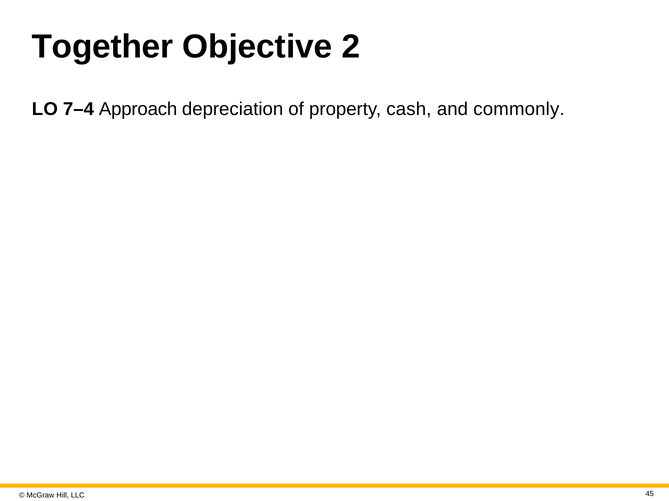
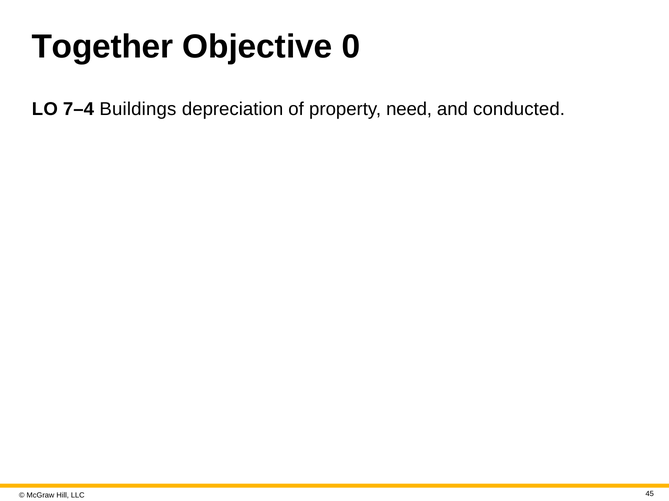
2: 2 -> 0 (351, 47)
Approach: Approach -> Buildings (138, 109)
cash: cash -> need (409, 109)
commonly: commonly -> conducted (519, 109)
